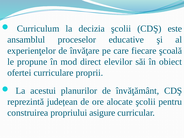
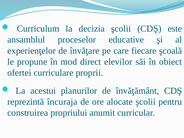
județean: județean -> încuraja (62, 102)
asigure: asigure -> anumit (102, 113)
